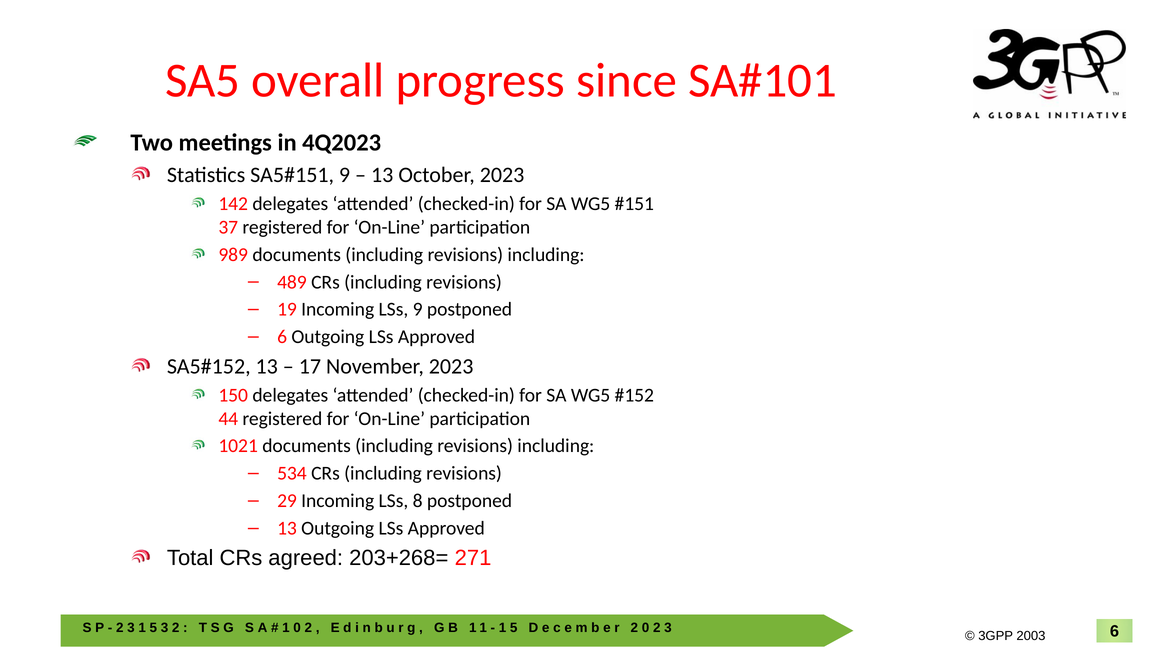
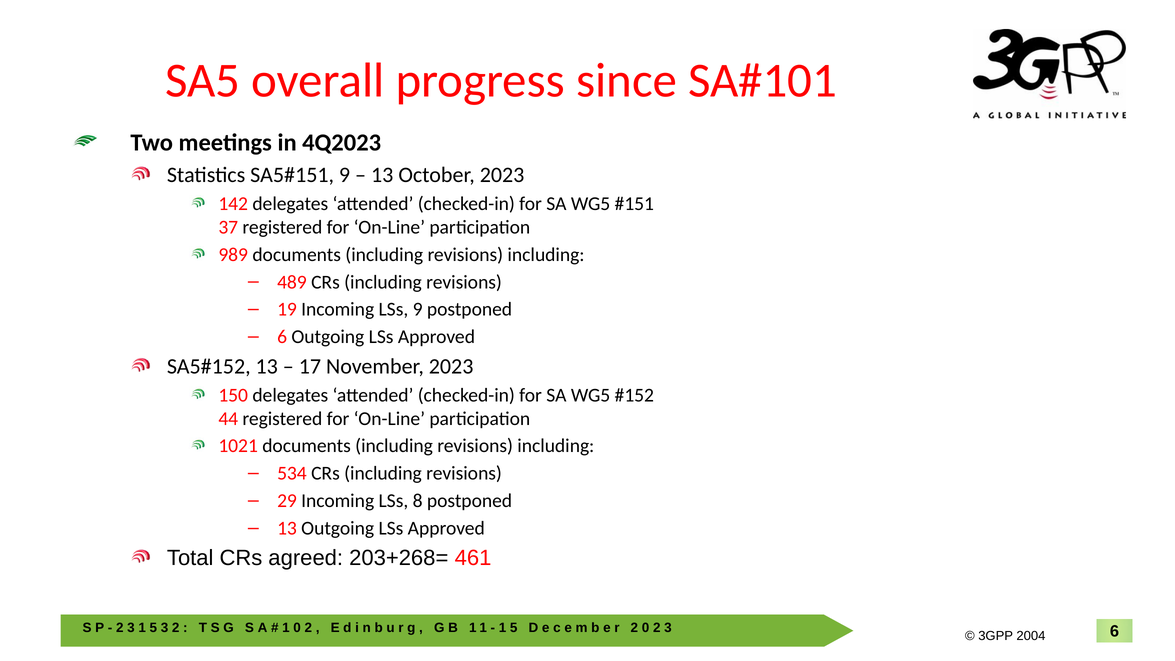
271: 271 -> 461 (473, 558)
2003: 2003 -> 2004 (1031, 636)
